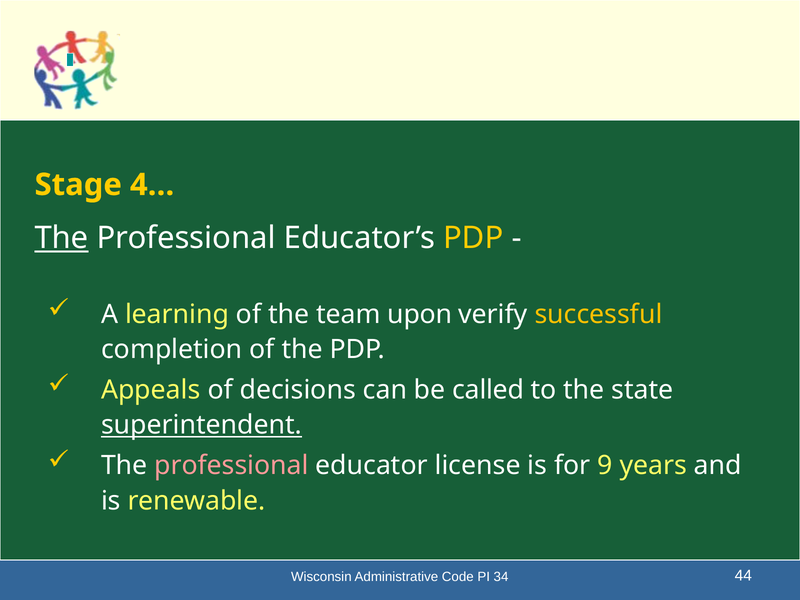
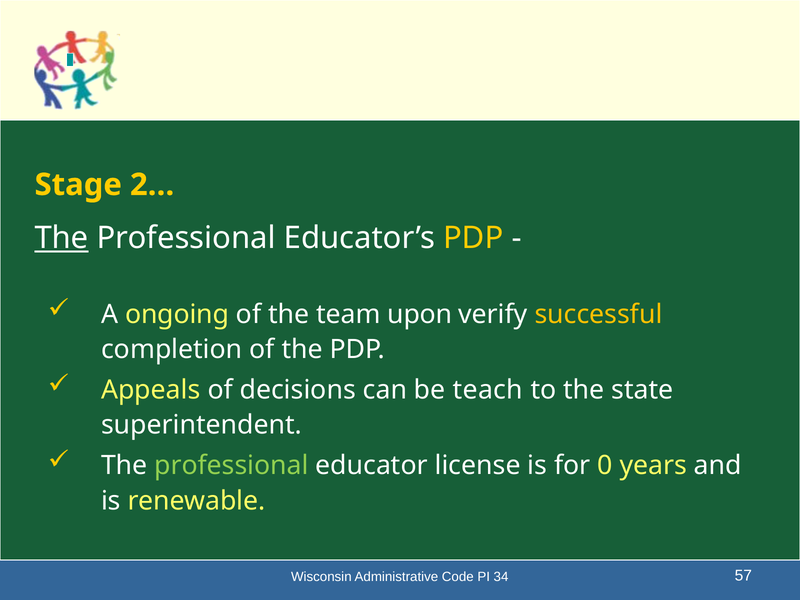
4…: 4… -> 2… (152, 185)
learning: learning -> ongoing (177, 314)
called: called -> teach (488, 390)
superintendent underline: present -> none (202, 425)
professional colour: pink -> light green (231, 466)
9: 9 -> 0 (605, 466)
44: 44 -> 57 (743, 576)
